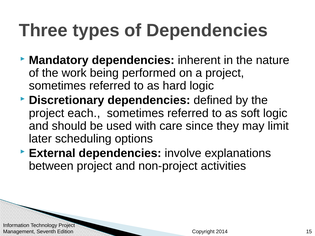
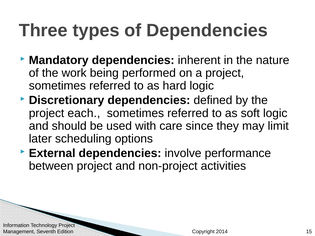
explanations: explanations -> performance (238, 153)
